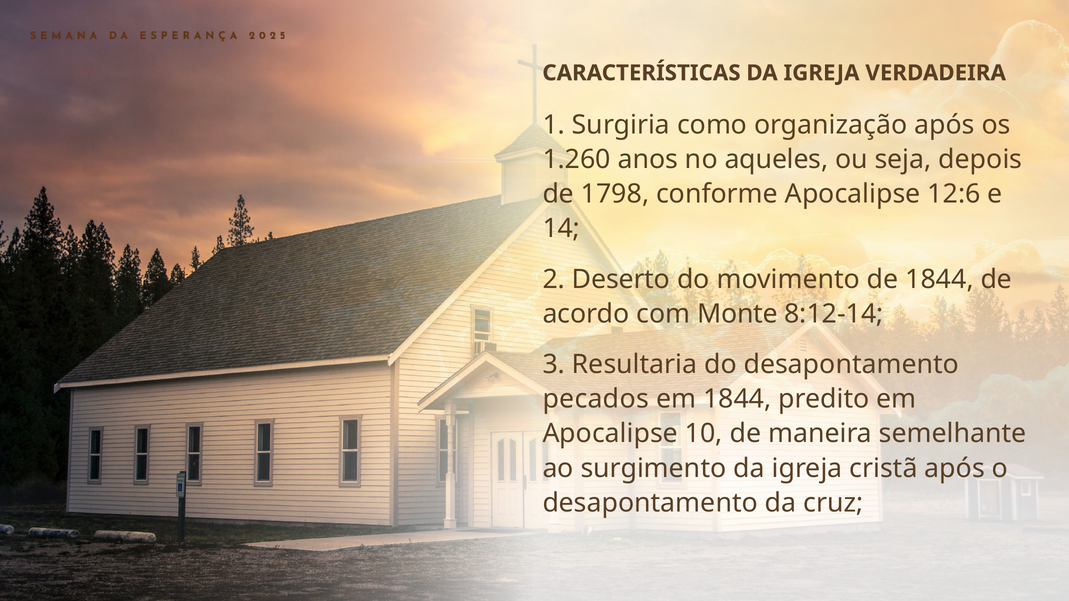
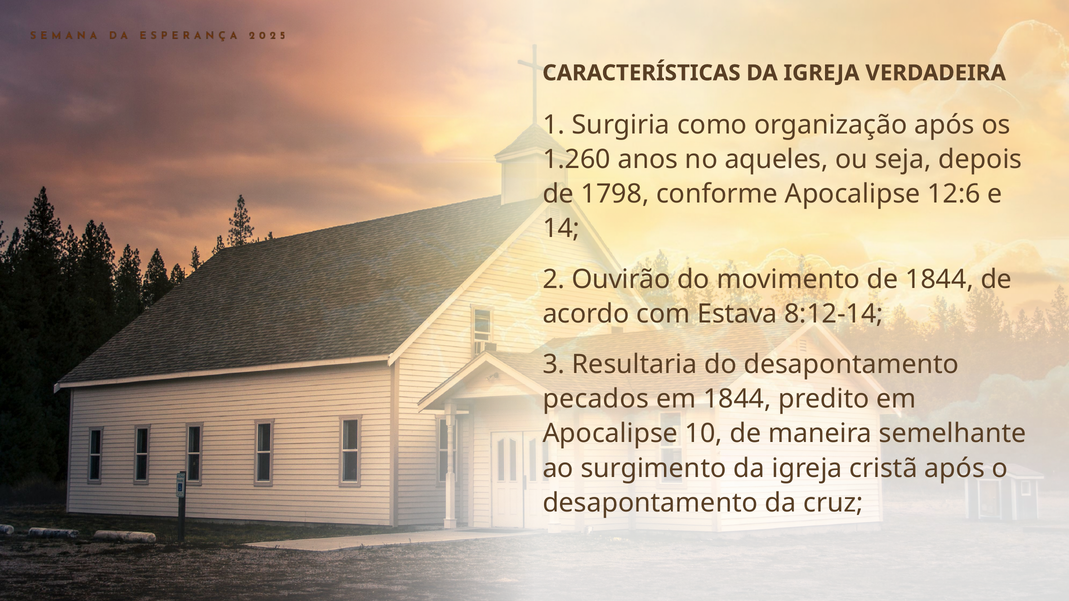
Deserto: Deserto -> Ouvirão (621, 279)
Monte: Monte -> Estava (737, 314)
